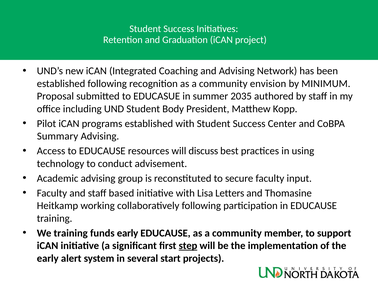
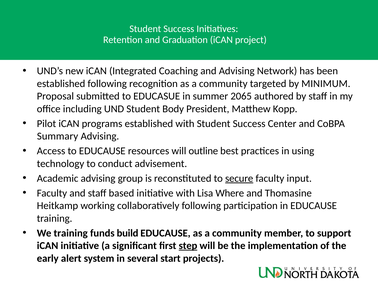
envision: envision -> targeted (268, 83)
2035: 2035 -> 2065 (241, 96)
discuss: discuss -> outline (203, 151)
secure underline: none -> present (239, 178)
Letters: Letters -> Where (230, 193)
funds early: early -> build (128, 233)
